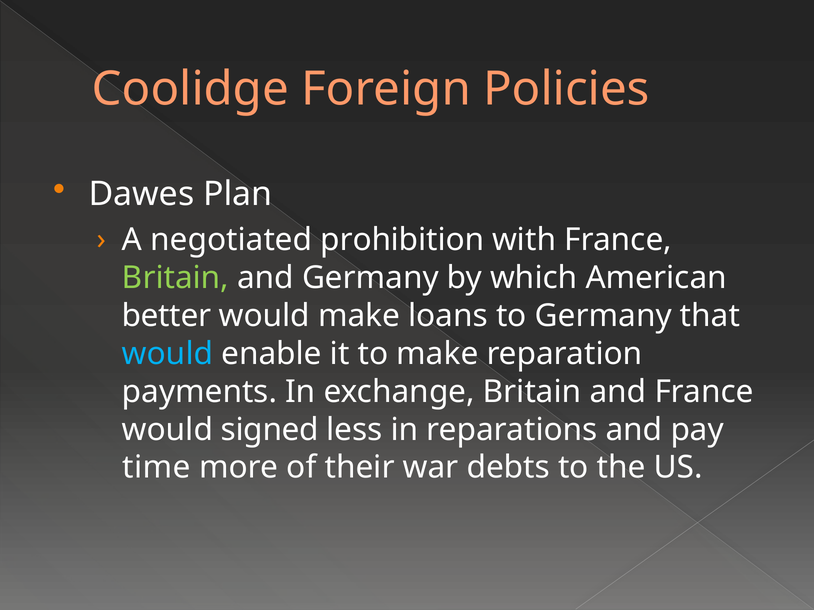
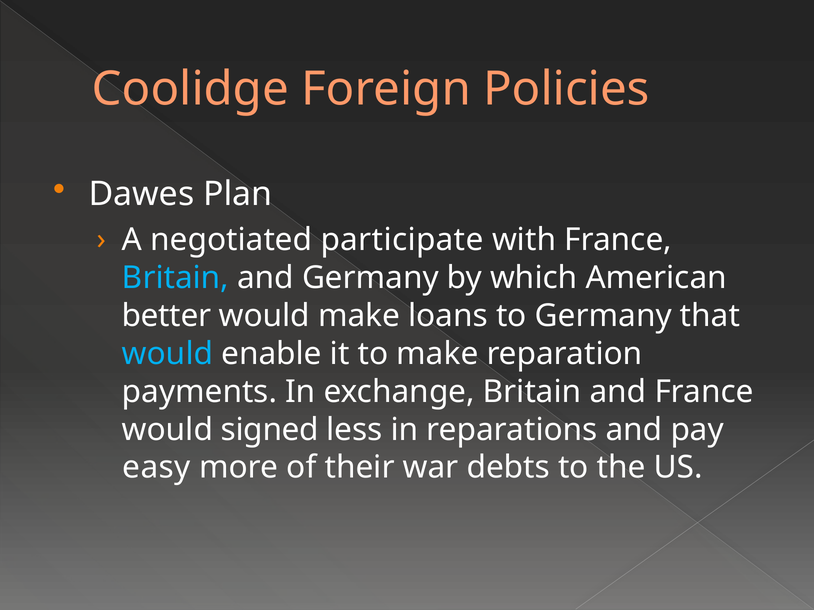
prohibition: prohibition -> participate (402, 240)
Britain colour: light green -> light blue (175, 278)
time: time -> easy (156, 468)
